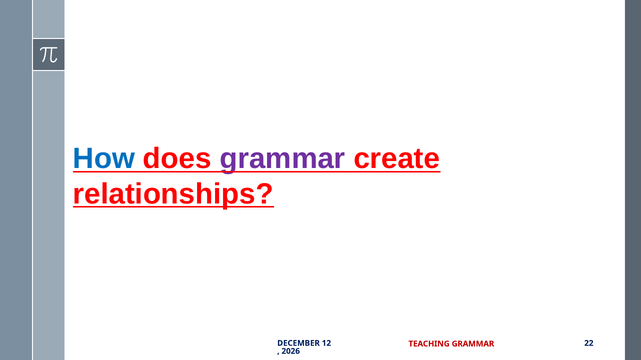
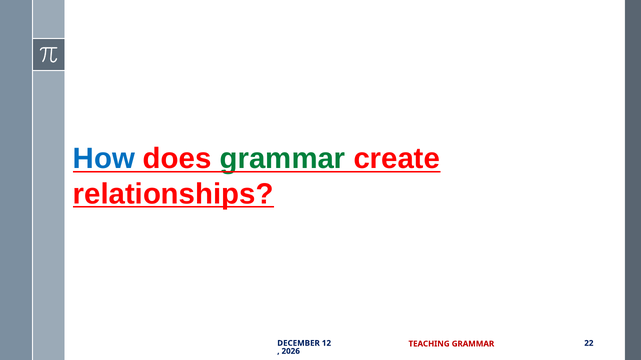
grammar colour: purple -> green (283, 159)
